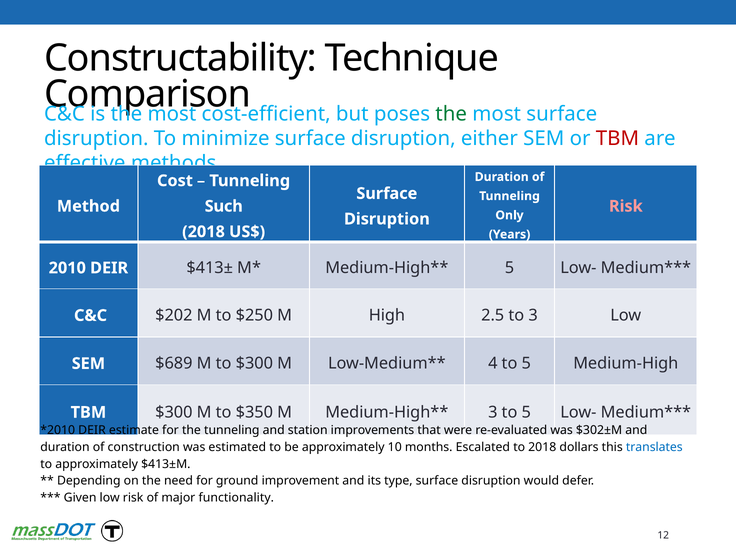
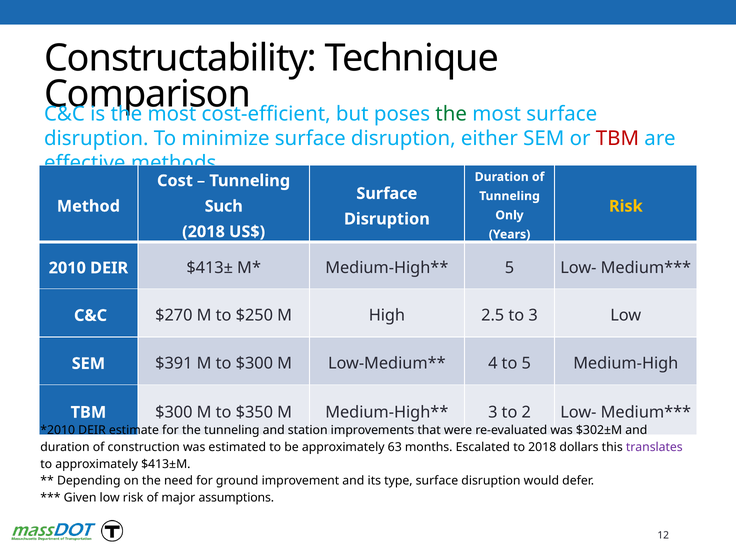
Risk colour: pink -> yellow (626, 206)
$202: $202 -> $270 (174, 316)
$689: $689 -> $391 (174, 364)
3 to 5: 5 -> 2 (526, 412)
10: 10 -> 63 (395, 447)
translates colour: blue -> purple (654, 447)
functionality: functionality -> assumptions (236, 498)
